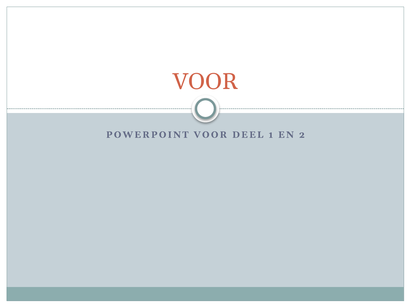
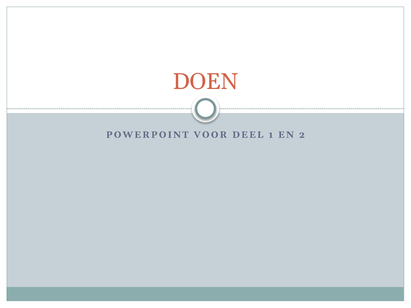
VOOR: VOOR -> DOEN (206, 82)
